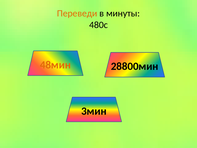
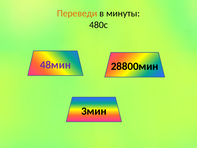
48мин colour: orange -> purple (55, 65)
